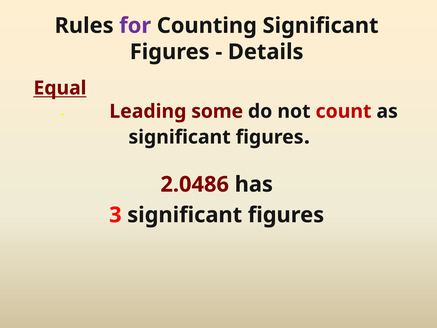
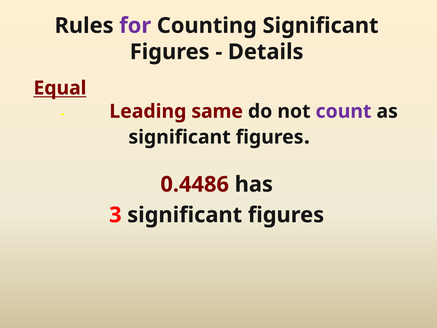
some: some -> same (217, 111)
count colour: red -> purple (343, 111)
2.0486: 2.0486 -> 0.4486 (195, 184)
